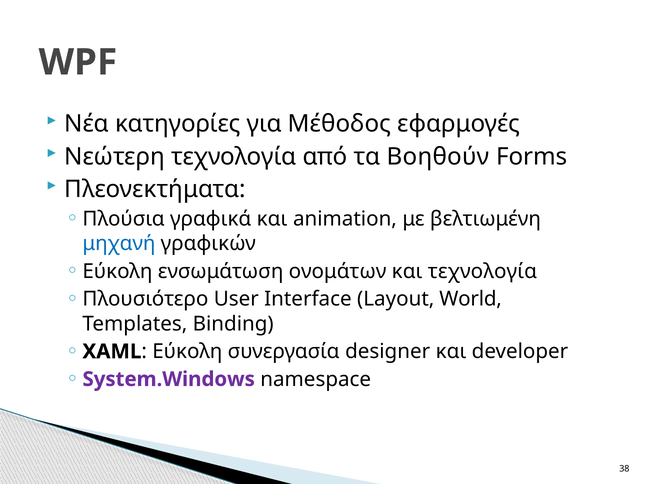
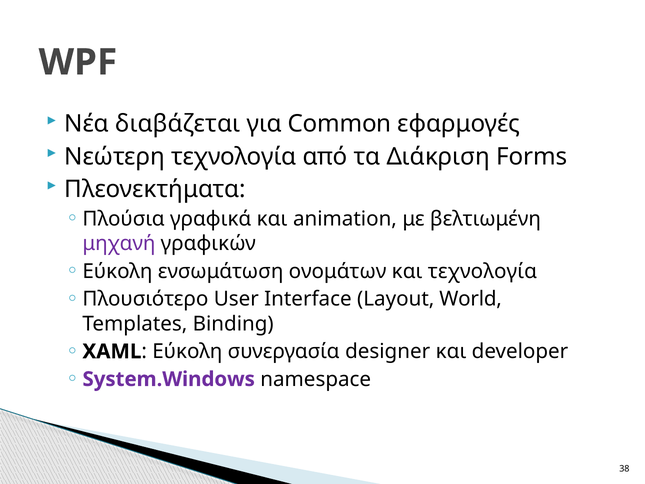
κατηγορίες: κατηγορίες -> διαβάζεται (178, 124)
Μέθοδος: Μέθοδος -> Common (340, 124)
Βοηθούν: Βοηθούν -> Διάκριση (438, 157)
μηχανή colour: blue -> purple (119, 244)
